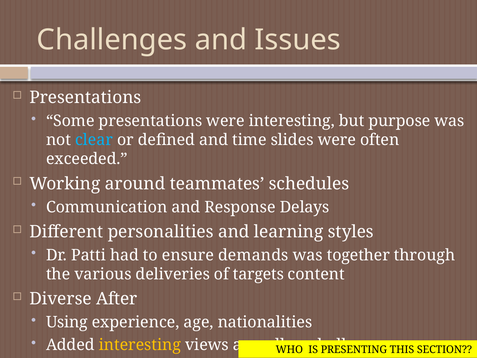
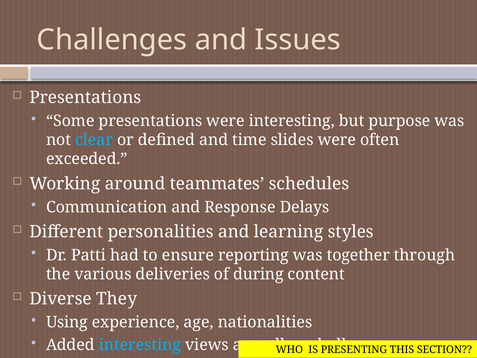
demands: demands -> reporting (253, 255)
targets: targets -> during (258, 274)
After: After -> They (117, 299)
interesting colour: yellow -> light blue (140, 345)
